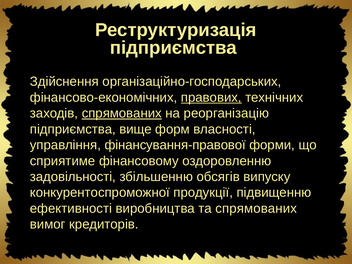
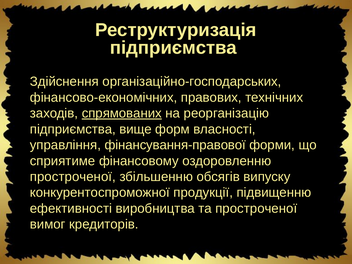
правових underline: present -> none (211, 97)
задовільності: задовільності -> простроченої (73, 177)
та спрямованих: спрямованих -> простроченої (256, 208)
